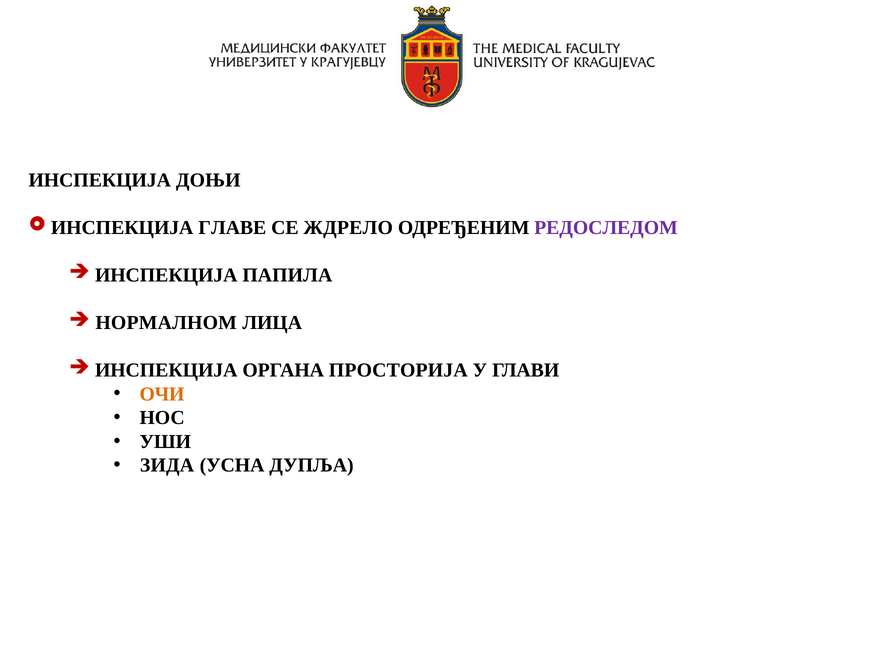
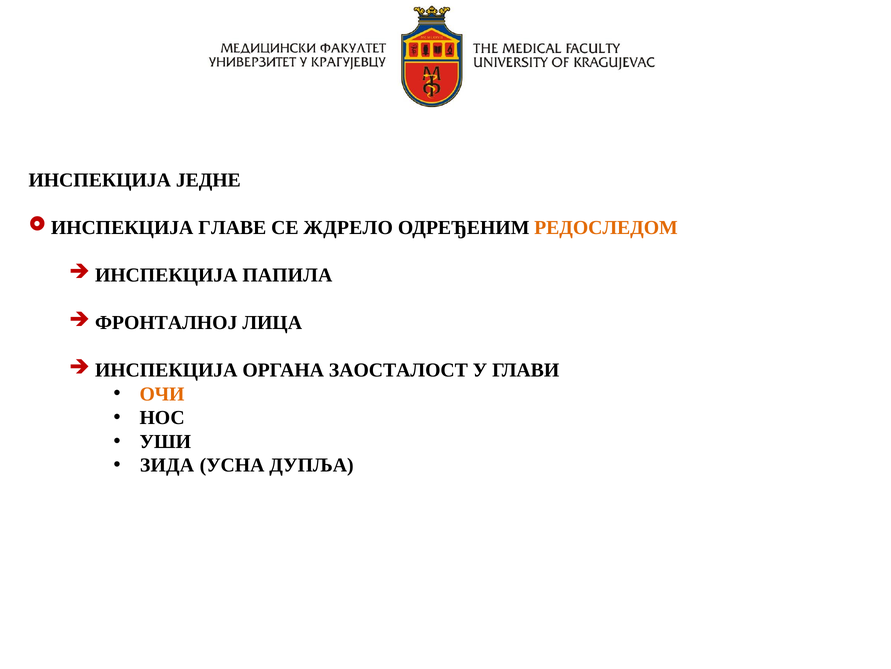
ДОЊИ: ДОЊИ -> ЈЕДНЕ (208, 180)
РЕДОСЛЕДОМ colour: purple -> orange (606, 227)
НОРМАЛНОМ: НОРМАЛНОМ -> ФРОНТАЛНОЈ (166, 322)
ПРОСТОРИЈА: ПРОСТОРИЈА -> ЗАОСТАЛОСТ (398, 370)
